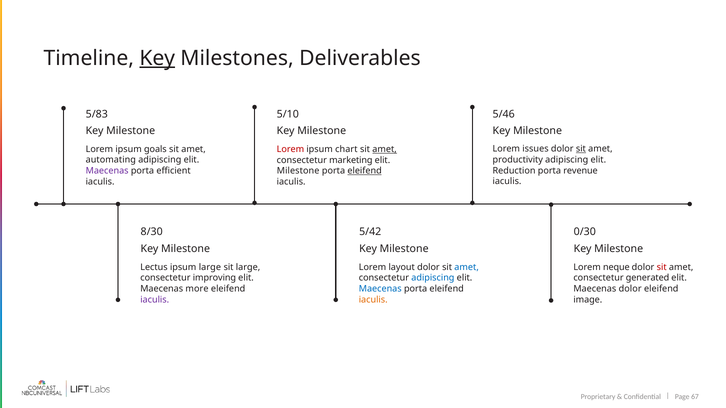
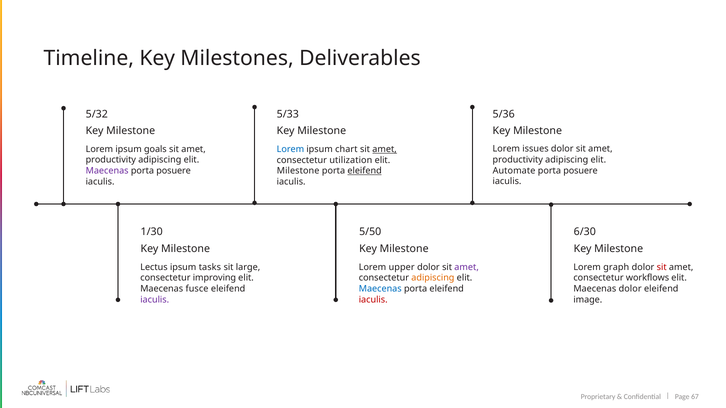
Key underline: present -> none (157, 58)
5/83: 5/83 -> 5/32 (97, 114)
5/10: 5/10 -> 5/33 (288, 114)
5/46: 5/46 -> 5/36 (504, 114)
sit underline: present -> none (581, 149)
Lorem colour: red -> blue (290, 149)
automating: automating -> productivity (111, 160)
marketing: marketing -> utilization (351, 160)
Reduction: Reduction -> Automate (514, 171)
revenue: revenue -> posuere (581, 171)
efficient: efficient -> posuere (174, 171)
8/30: 8/30 -> 1/30 (152, 232)
5/42: 5/42 -> 5/50 (370, 232)
0/30: 0/30 -> 6/30 (585, 232)
ipsum large: large -> tasks (210, 267)
layout: layout -> upper (402, 267)
amet colour: blue -> purple (467, 267)
neque: neque -> graph (616, 267)
adipiscing colour: blue -> orange (433, 278)
generated: generated -> workflows (648, 278)
more: more -> fusce (197, 289)
iaculis colour: orange -> red (373, 300)
